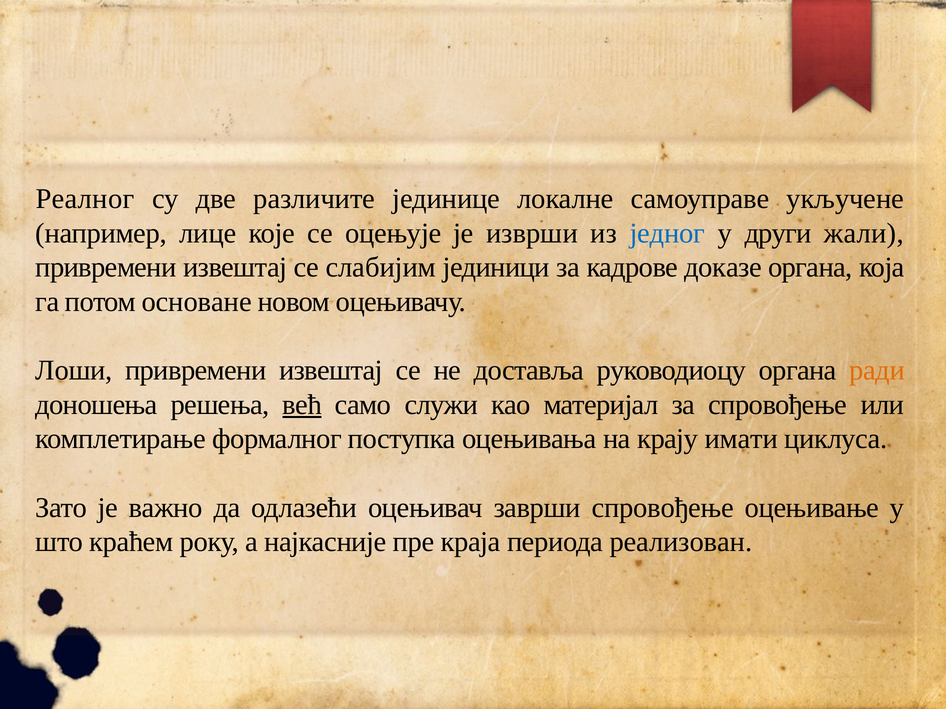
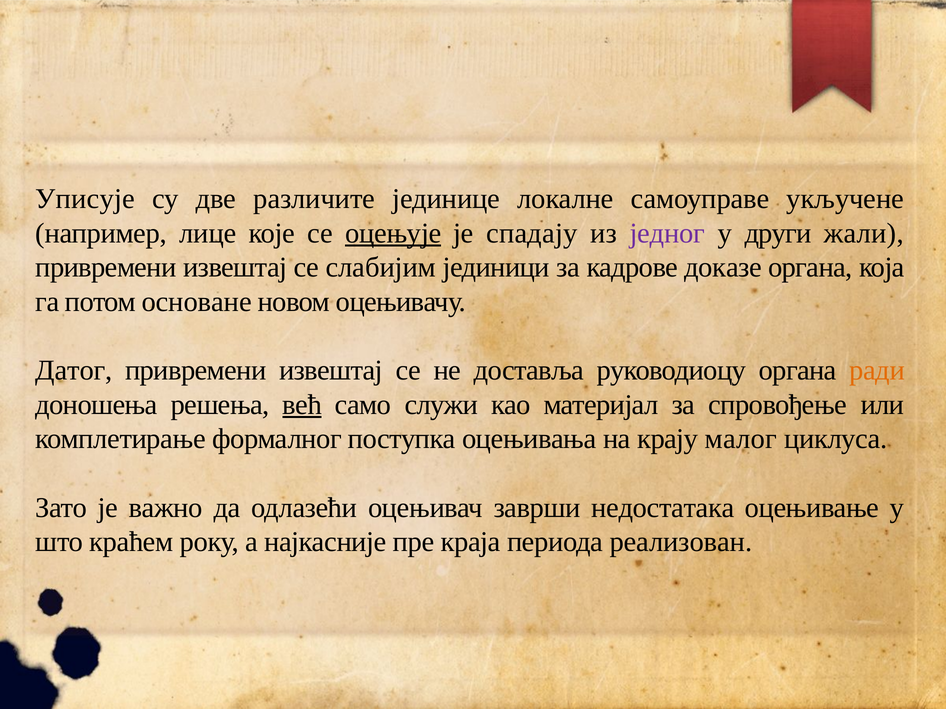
Реалног: Реалног -> Уписује (85, 199)
оцењује underline: none -> present (393, 233)
изврши: изврши -> спадају (532, 233)
једног colour: blue -> purple (667, 233)
Лоши: Лоши -> Датог (74, 371)
имати: имати -> малог (741, 439)
заврши спровођење: спровођење -> недостатака (663, 508)
